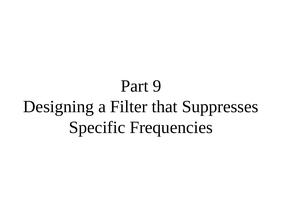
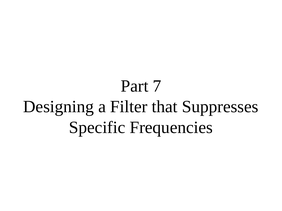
9: 9 -> 7 (157, 86)
